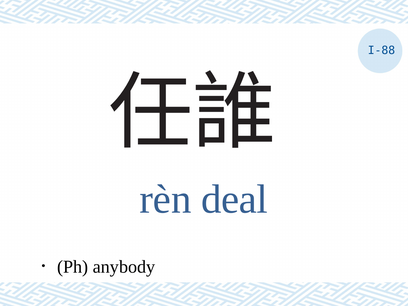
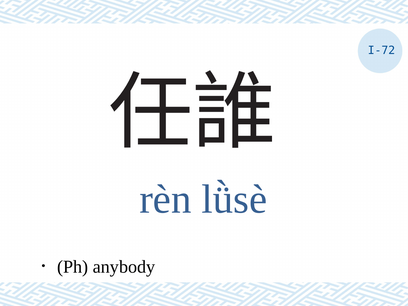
I-88: I-88 -> I-72 (381, 50)
deal: deal -> lǜsè (234, 199)
